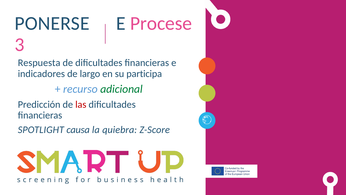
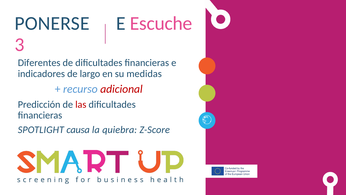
Procese: Procese -> Escuche (161, 23)
Respuesta: Respuesta -> Diferentes (39, 63)
participa: participa -> medidas (144, 74)
adicional colour: green -> red (121, 89)
